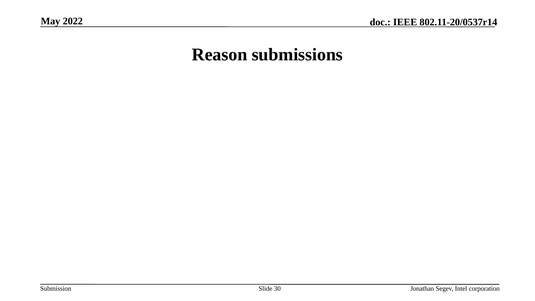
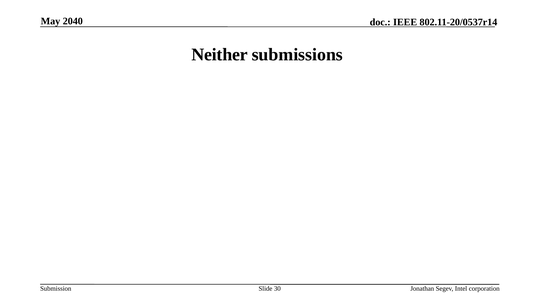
2022: 2022 -> 2040 (73, 21)
Reason: Reason -> Neither (220, 55)
